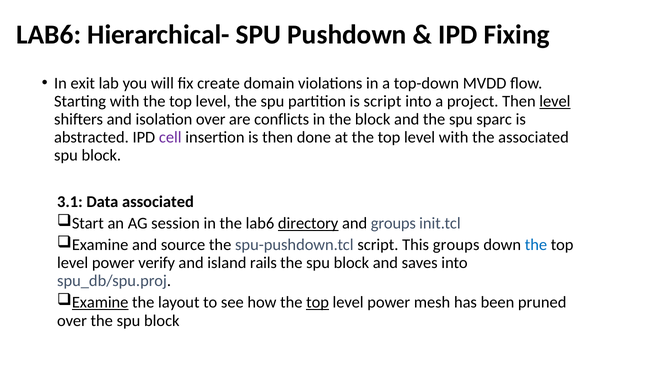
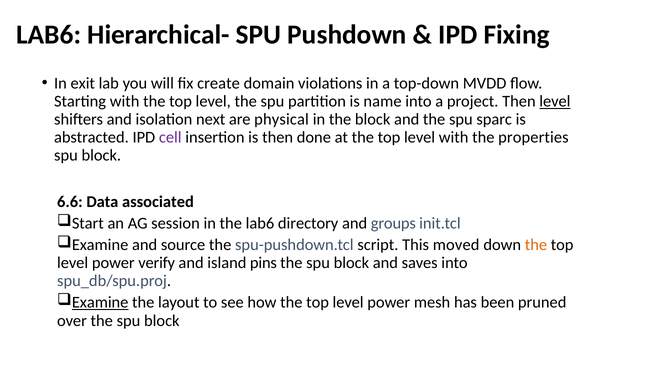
is script: script -> name (383, 101)
isolation over: over -> next (211, 119)
conflicts: conflicts -> physical (282, 119)
the associated: associated -> properties (533, 138)
3.1: 3.1 -> 6.6 (70, 202)
directory underline: present -> none (308, 224)
This groups: groups -> moved (456, 245)
the colour: blue -> orange (536, 245)
rails: rails -> pins (263, 263)
top underline: present -> none (318, 303)
